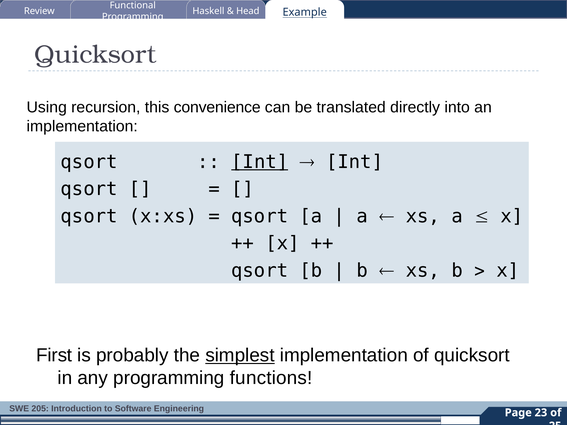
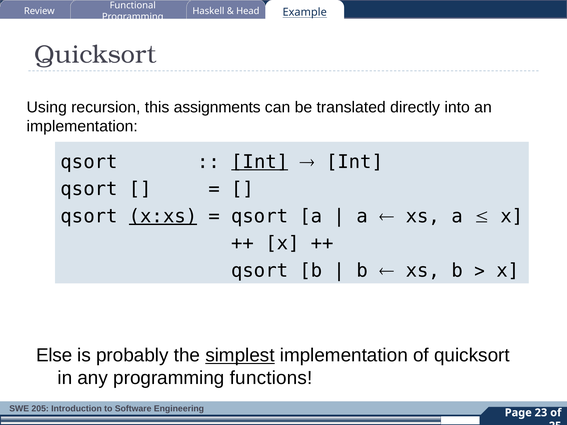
convenience: convenience -> assignments (217, 107)
x:xs underline: none -> present (163, 216)
First: First -> Else (54, 355)
